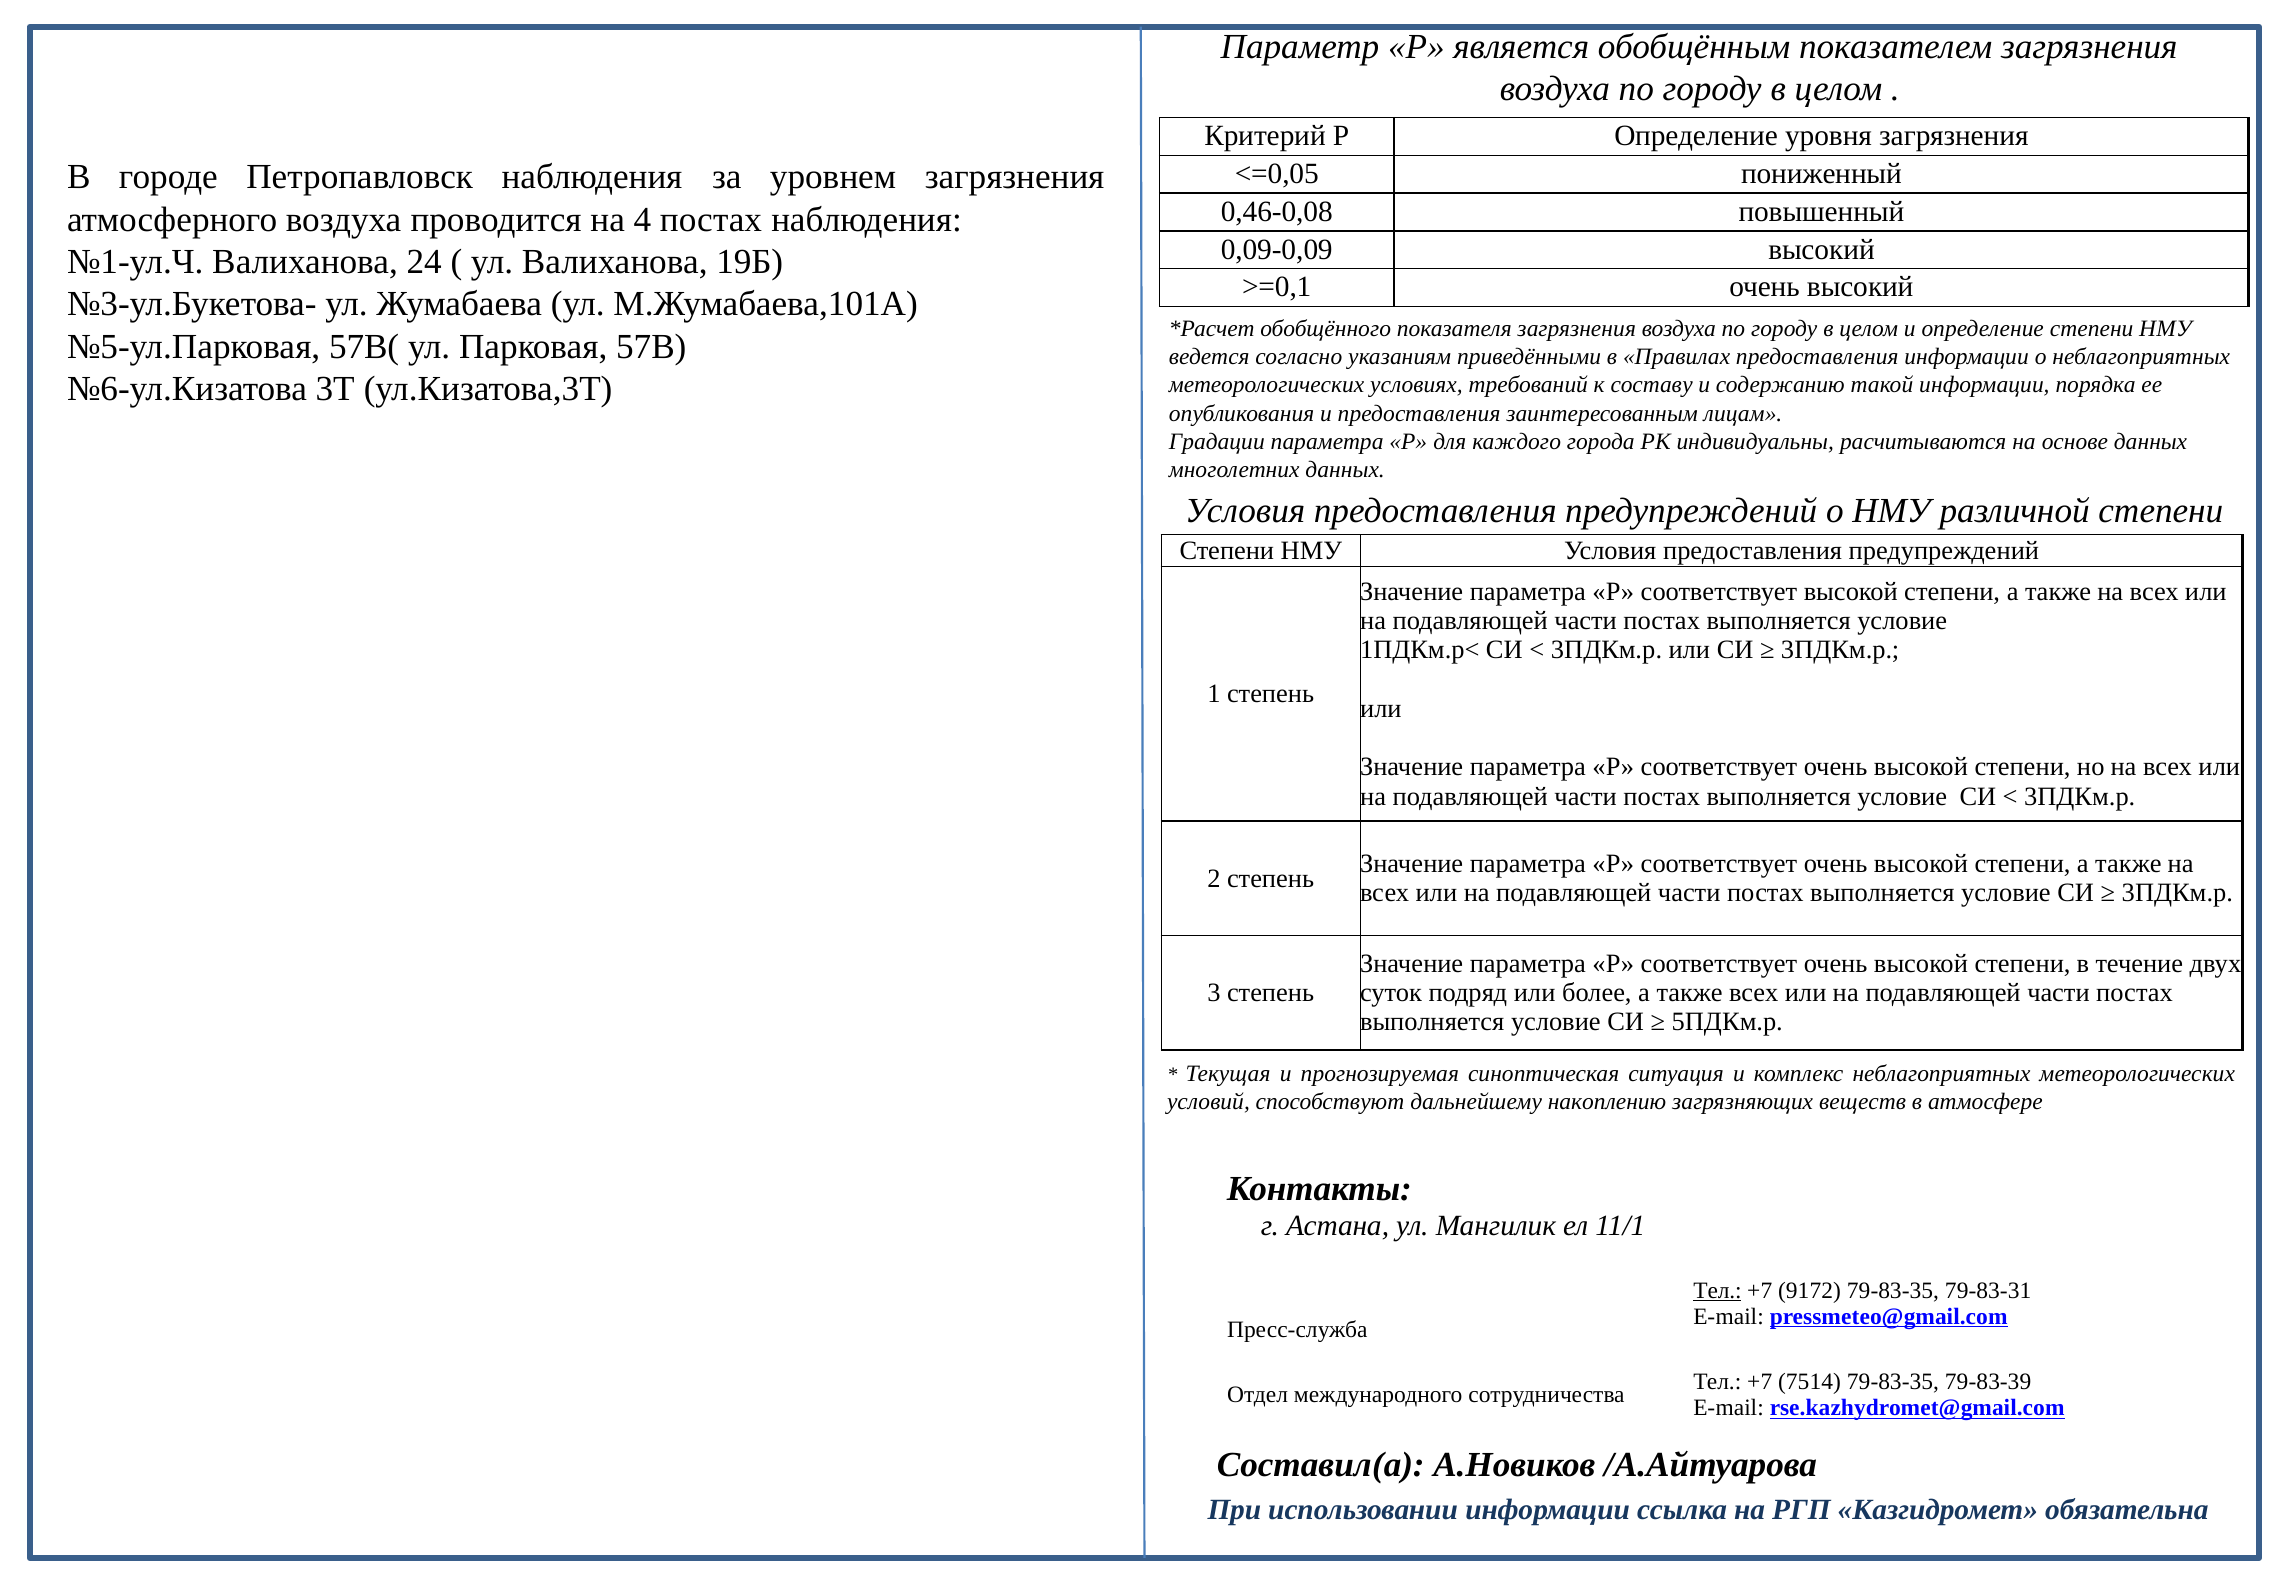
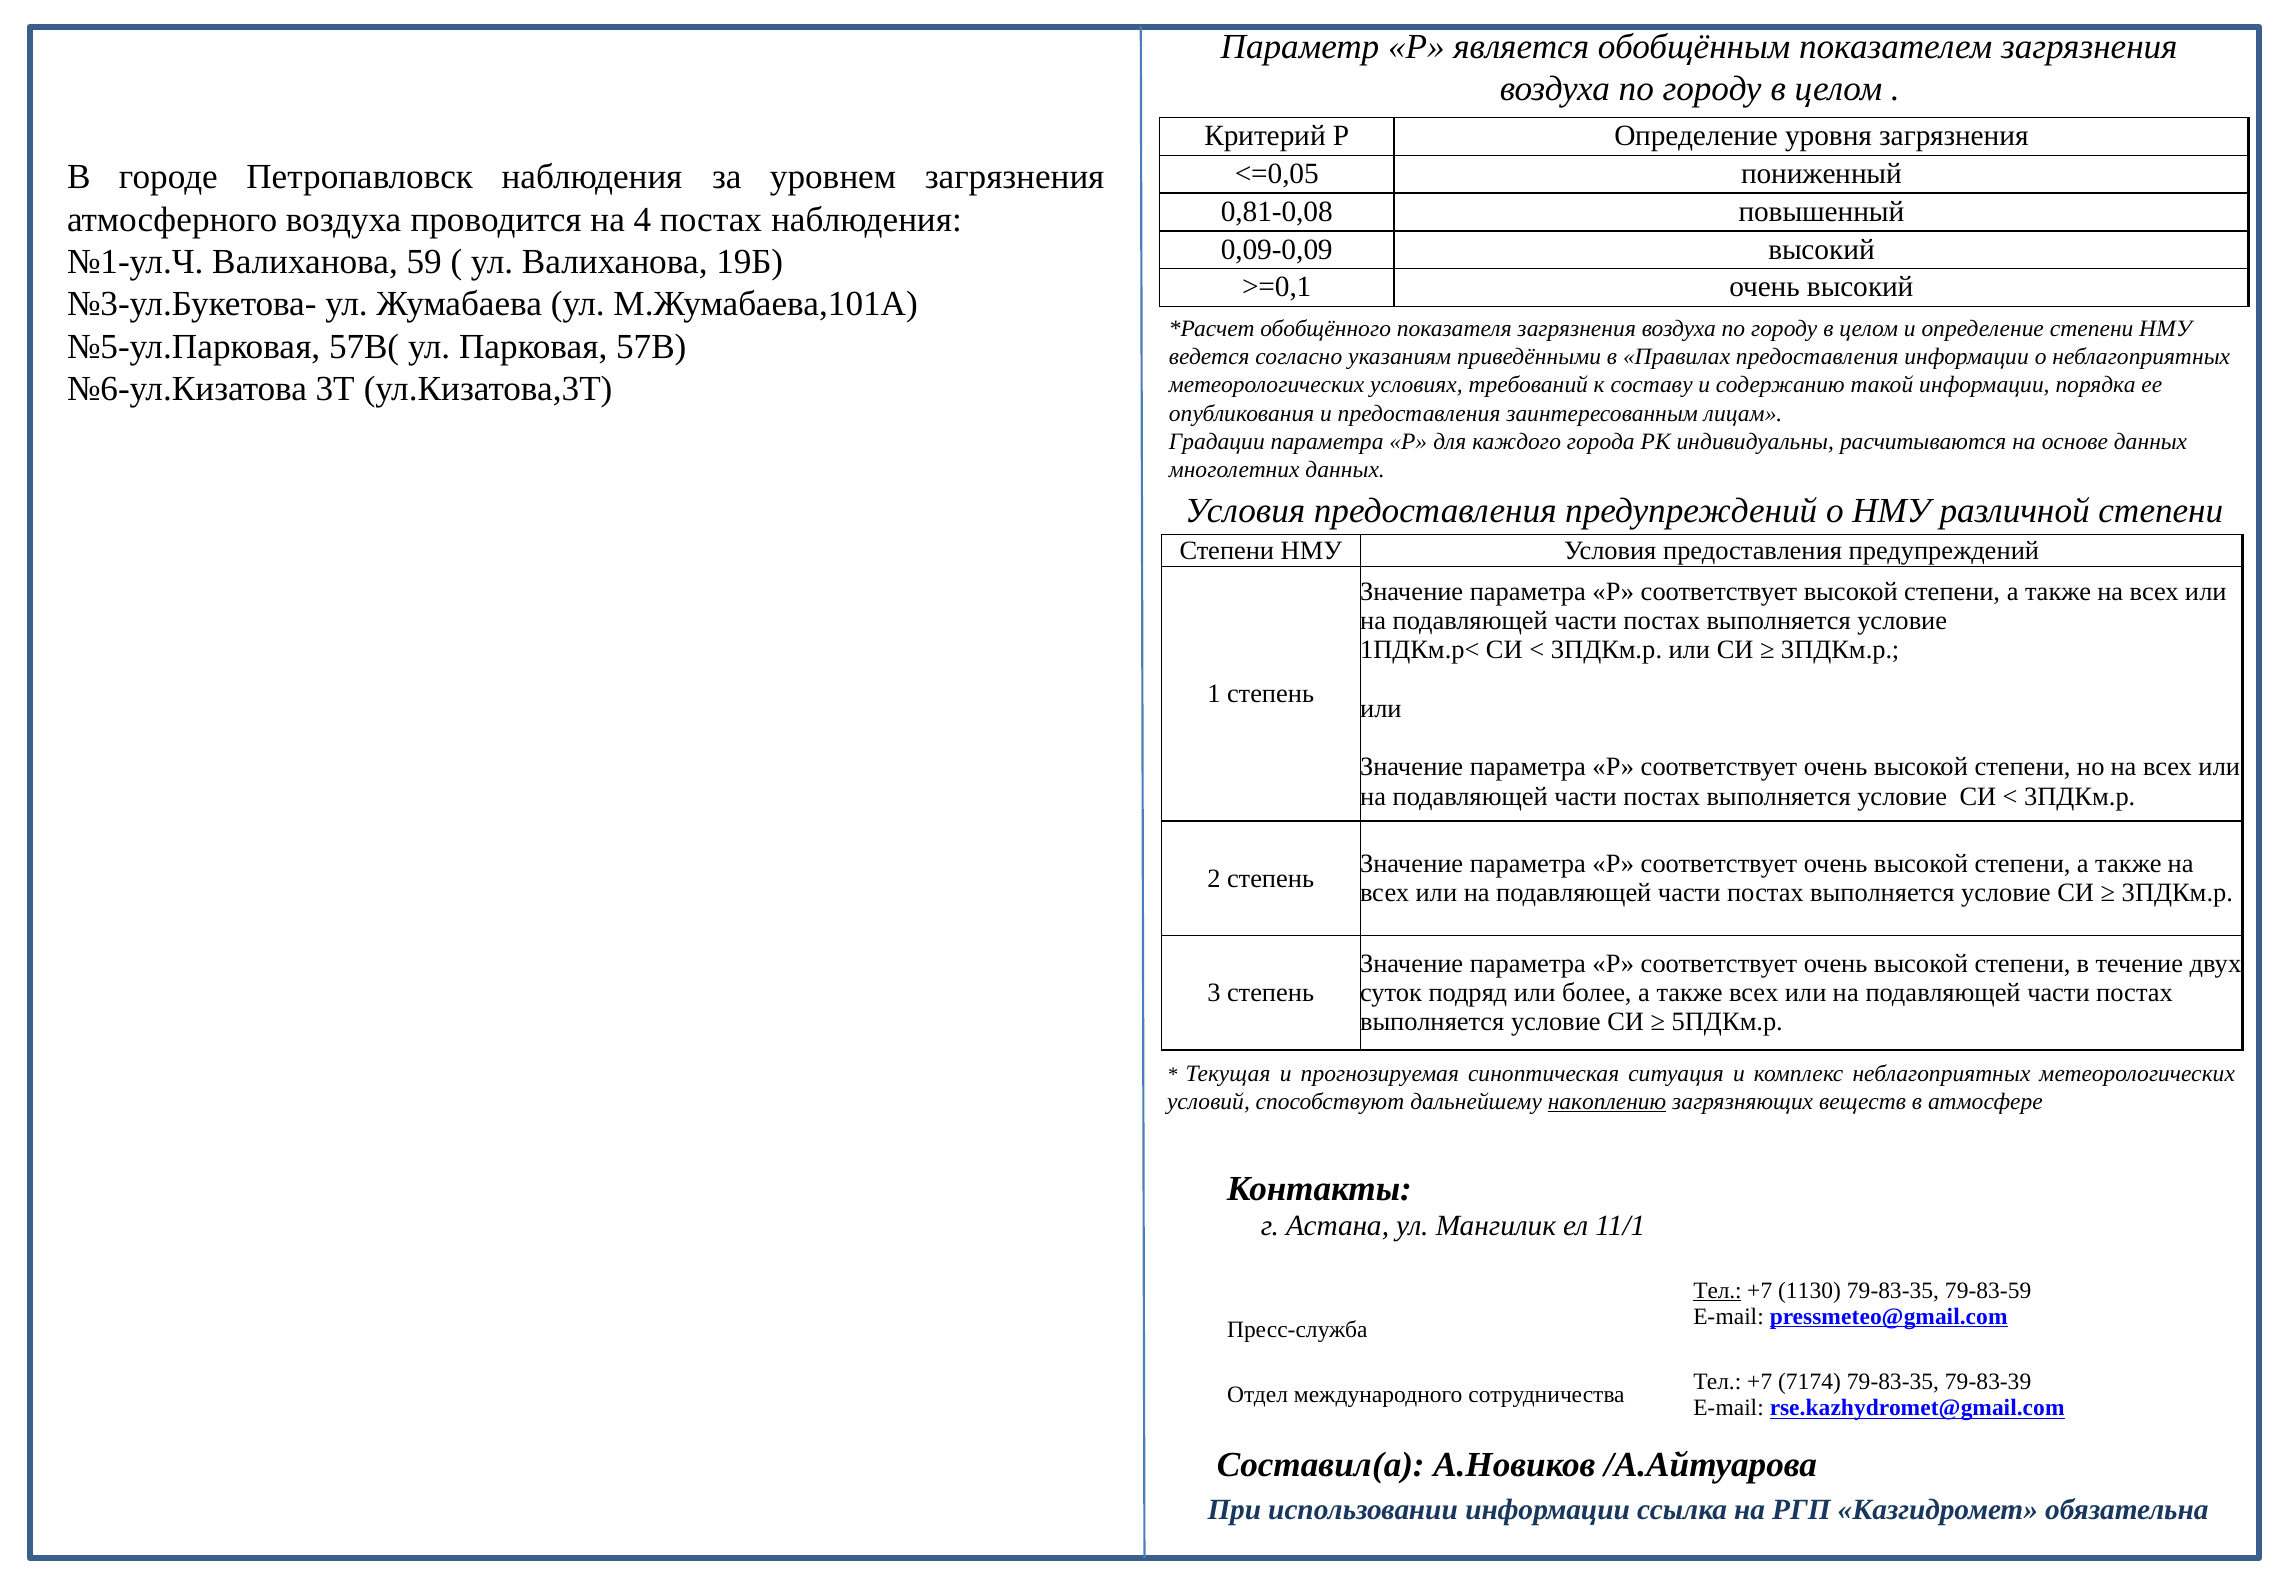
0,46-0,08: 0,46-0,08 -> 0,81-0,08 (1277, 212)
24: 24 -> 59 (424, 262)
накоплению underline: none -> present (1607, 1101)
9172: 9172 -> 1130 (1810, 1290)
79-83-31: 79-83-31 -> 79-83-59 (1988, 1290)
7514: 7514 -> 7174 (1810, 1382)
